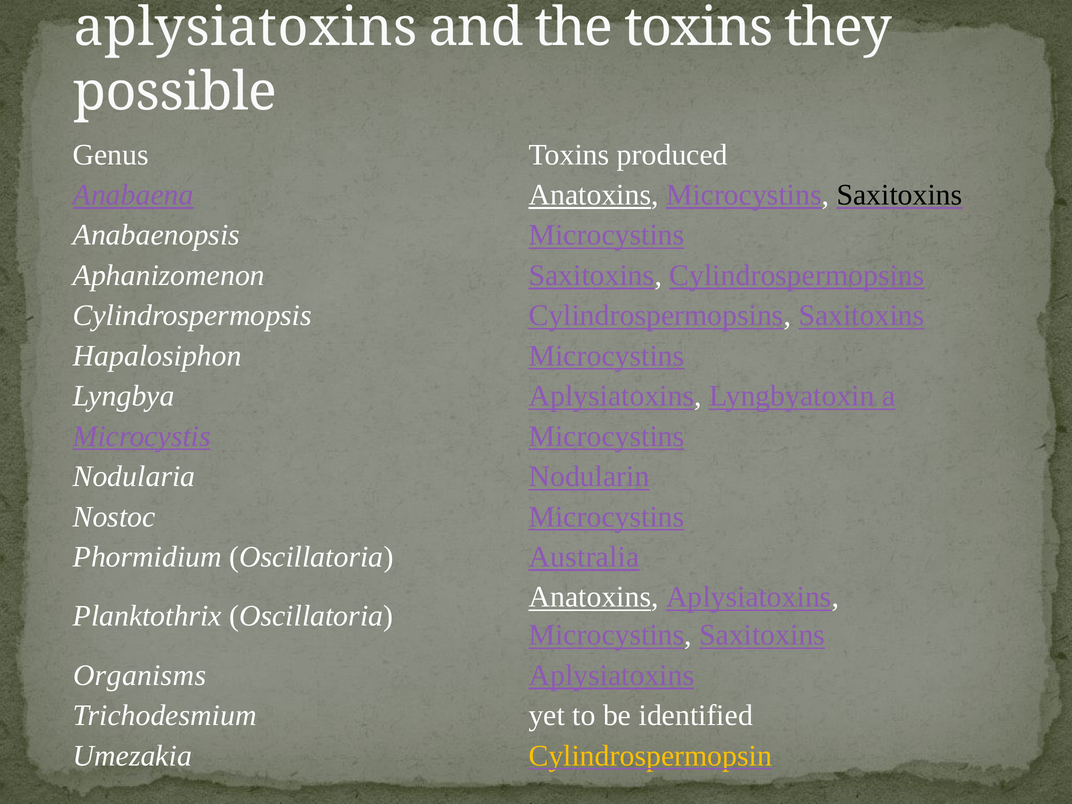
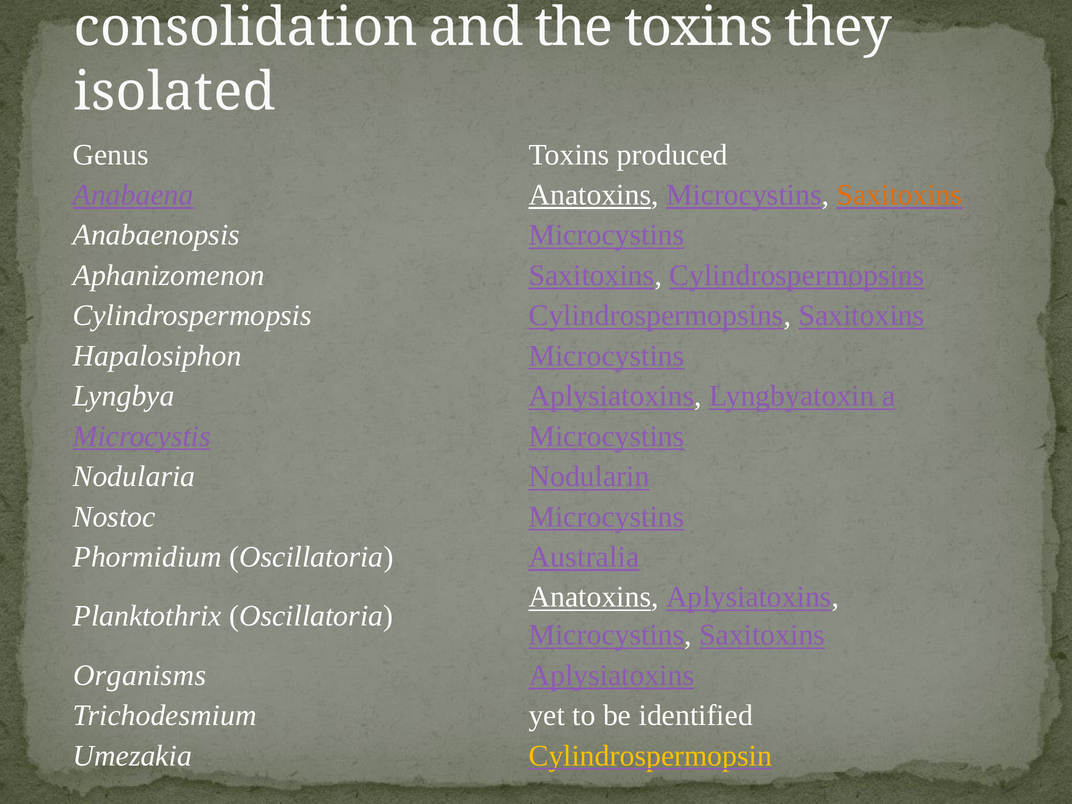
aplysiatoxins: aplysiatoxins -> consolidation (246, 28)
possible: possible -> isolated (175, 92)
Saxitoxins colour: black -> orange (900, 195)
